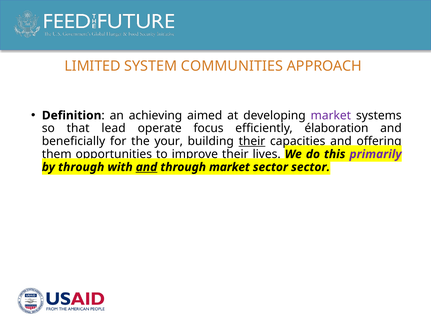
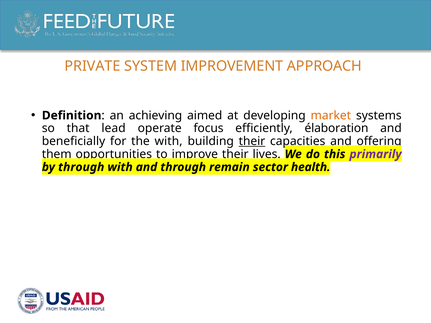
LIMITED: LIMITED -> PRIVATE (93, 66)
COMMUNITIES: COMMUNITIES -> IMPROVEMENT (232, 66)
market colour: purple -> orange (331, 116)
the your: your -> with (169, 141)
and underline: present -> none (147, 167)
through market: market -> remain (229, 167)
sector sector: sector -> health (311, 167)
